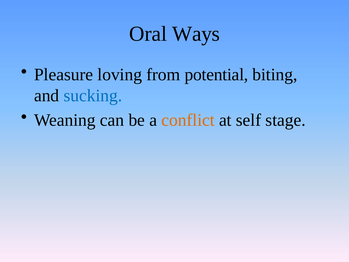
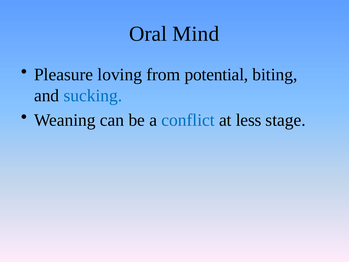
Ways: Ways -> Mind (196, 34)
conflict colour: orange -> blue (188, 120)
self: self -> less (249, 120)
